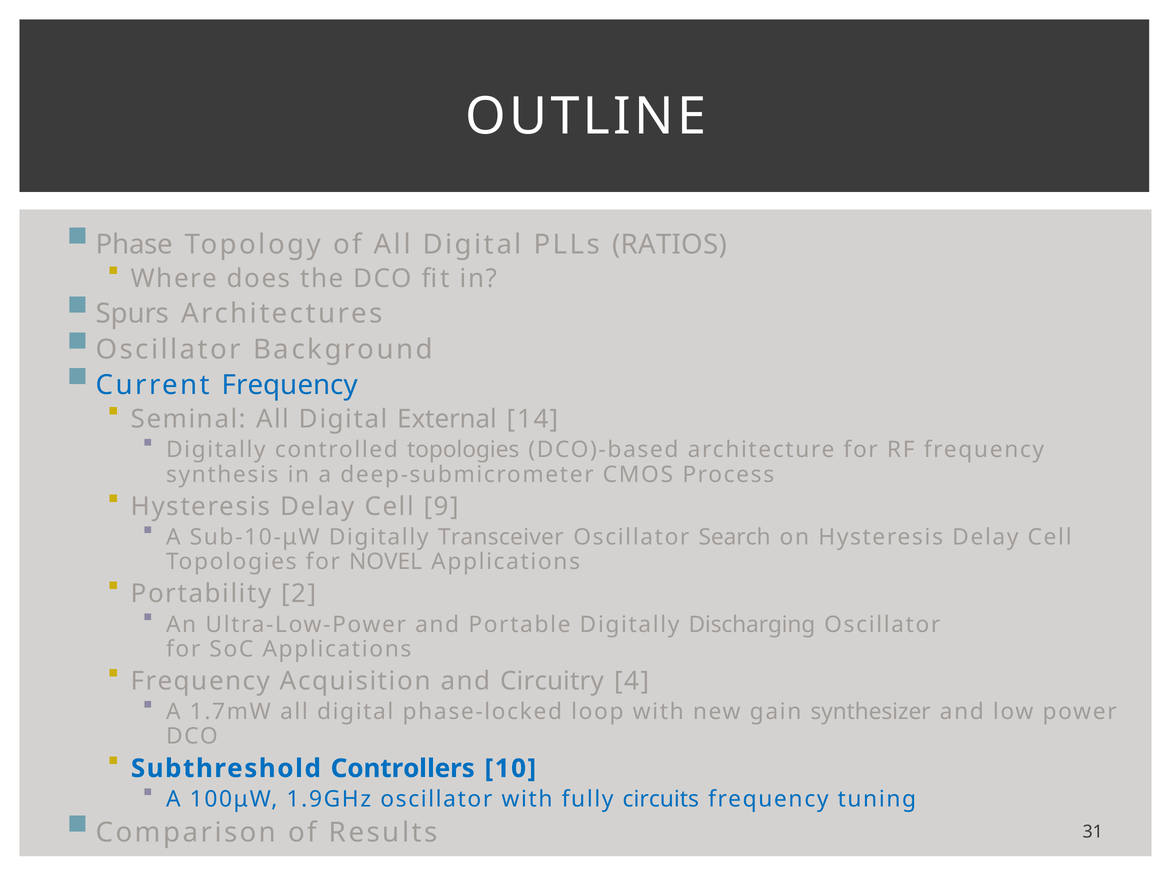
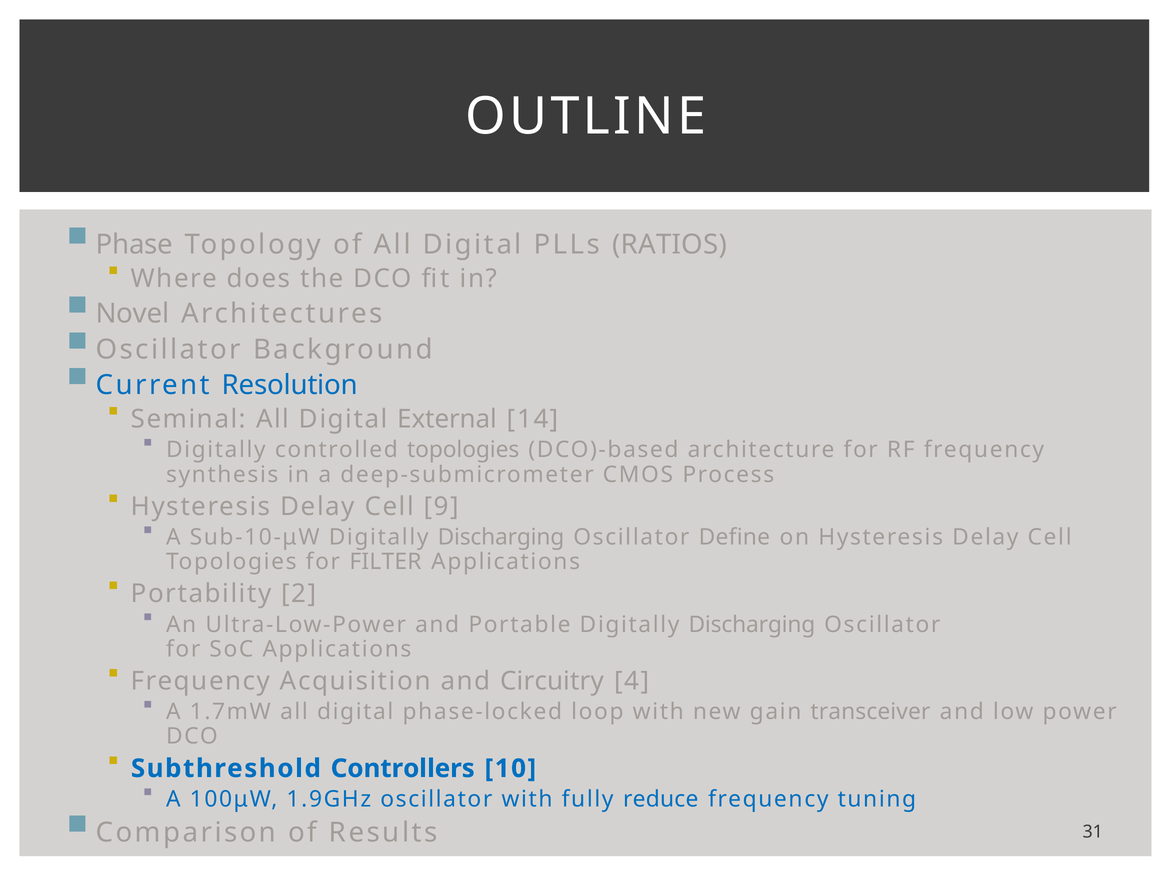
Spurs: Spurs -> Novel (132, 314)
Current Frequency: Frequency -> Resolution (290, 385)
Sub-10-μW Digitally Transceiver: Transceiver -> Discharging (501, 537)
Search: Search -> Define (734, 537)
NOVEL: NOVEL -> FILTER (385, 562)
synthesizer: synthesizer -> transceiver (870, 712)
circuits: circuits -> reduce (661, 799)
